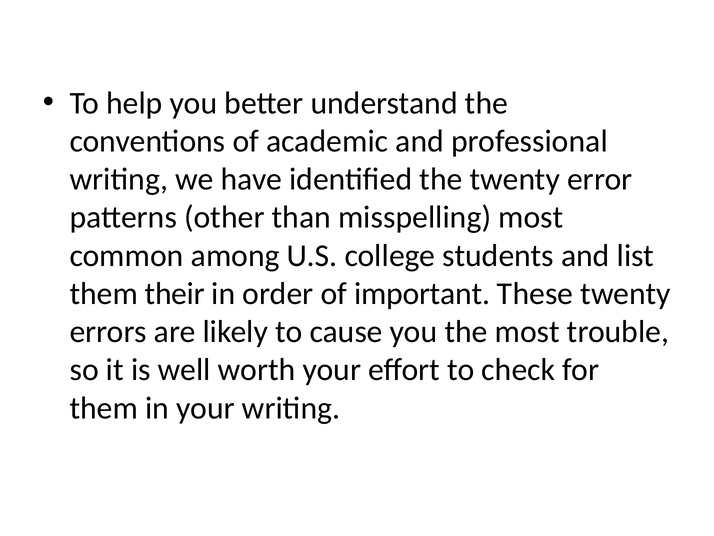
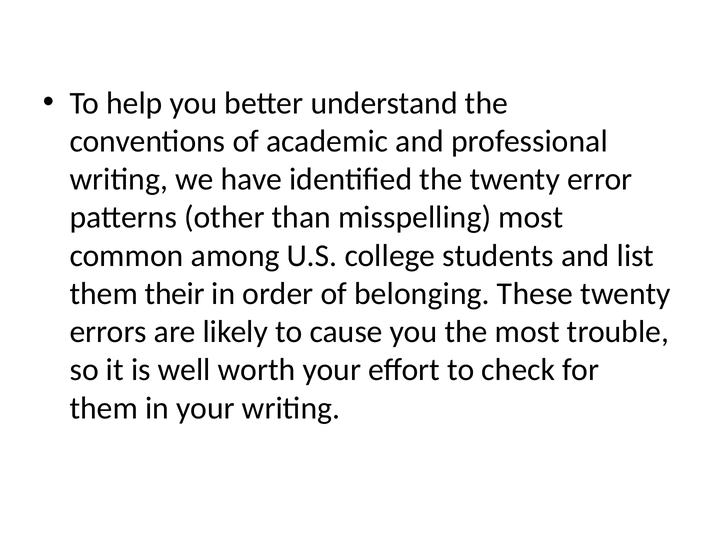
important: important -> belonging (422, 293)
